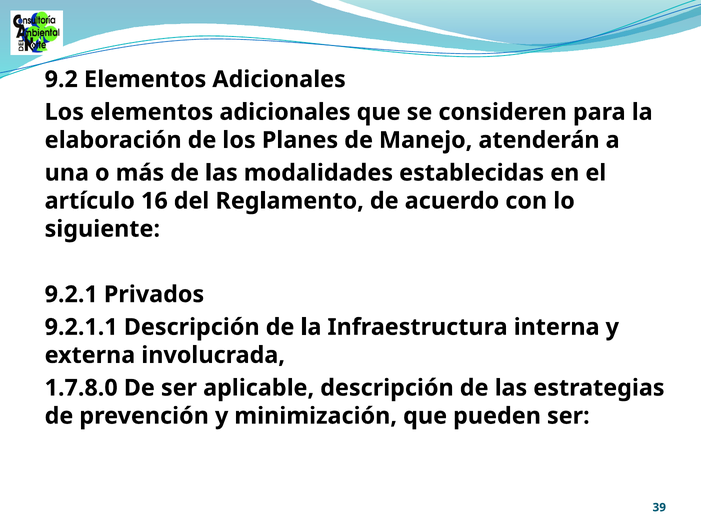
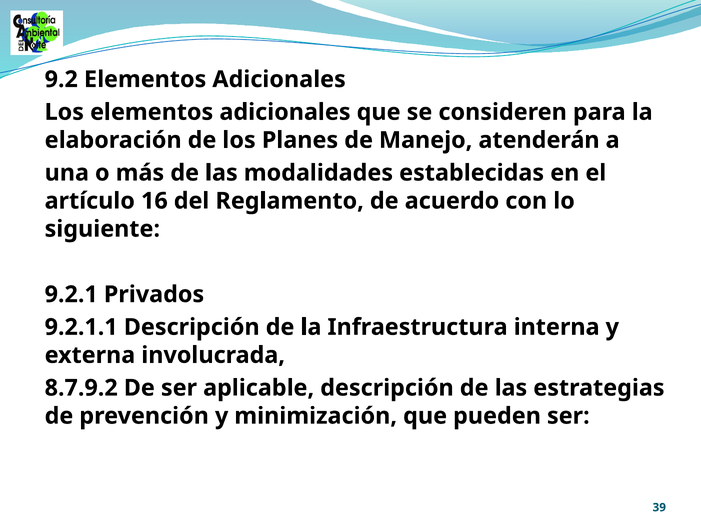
1.7.8.0: 1.7.8.0 -> 8.7.9.2 (81, 388)
